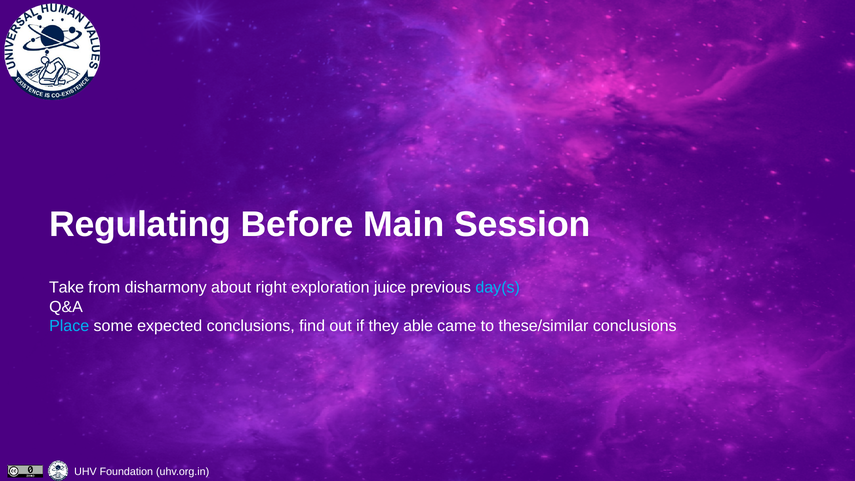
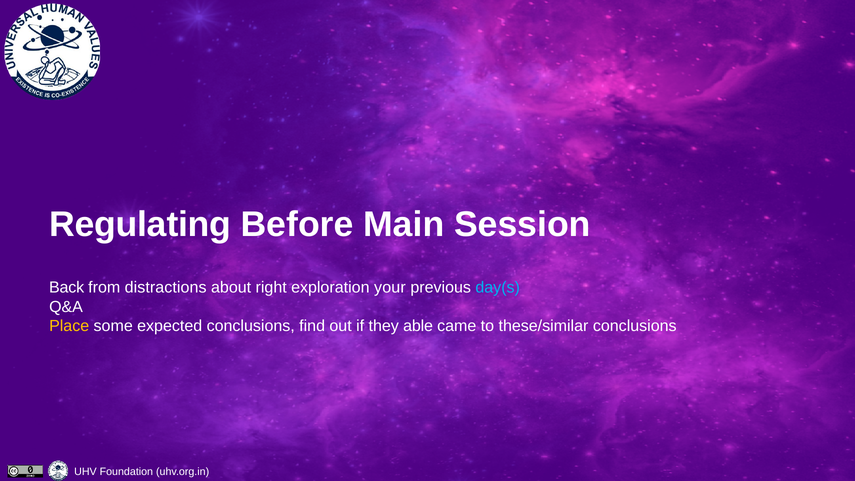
Take: Take -> Back (67, 287)
disharmony: disharmony -> distractions (166, 287)
juice: juice -> your (390, 287)
Place colour: light blue -> yellow (69, 326)
